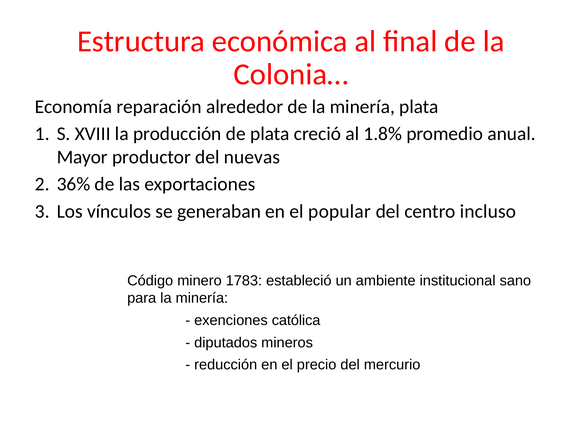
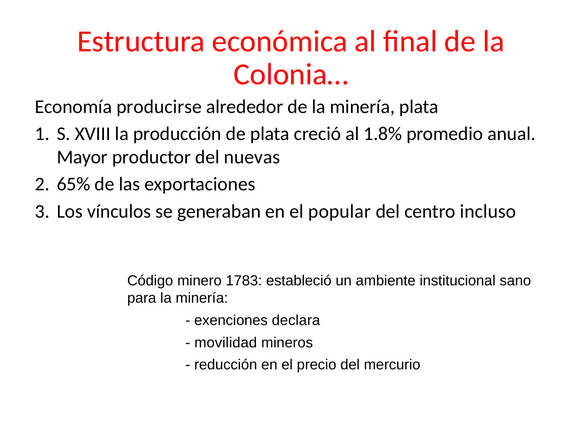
reparación: reparación -> producirse (159, 107)
36%: 36% -> 65% (73, 184)
católica: católica -> declara (296, 321)
diputados: diputados -> movilidad (226, 343)
